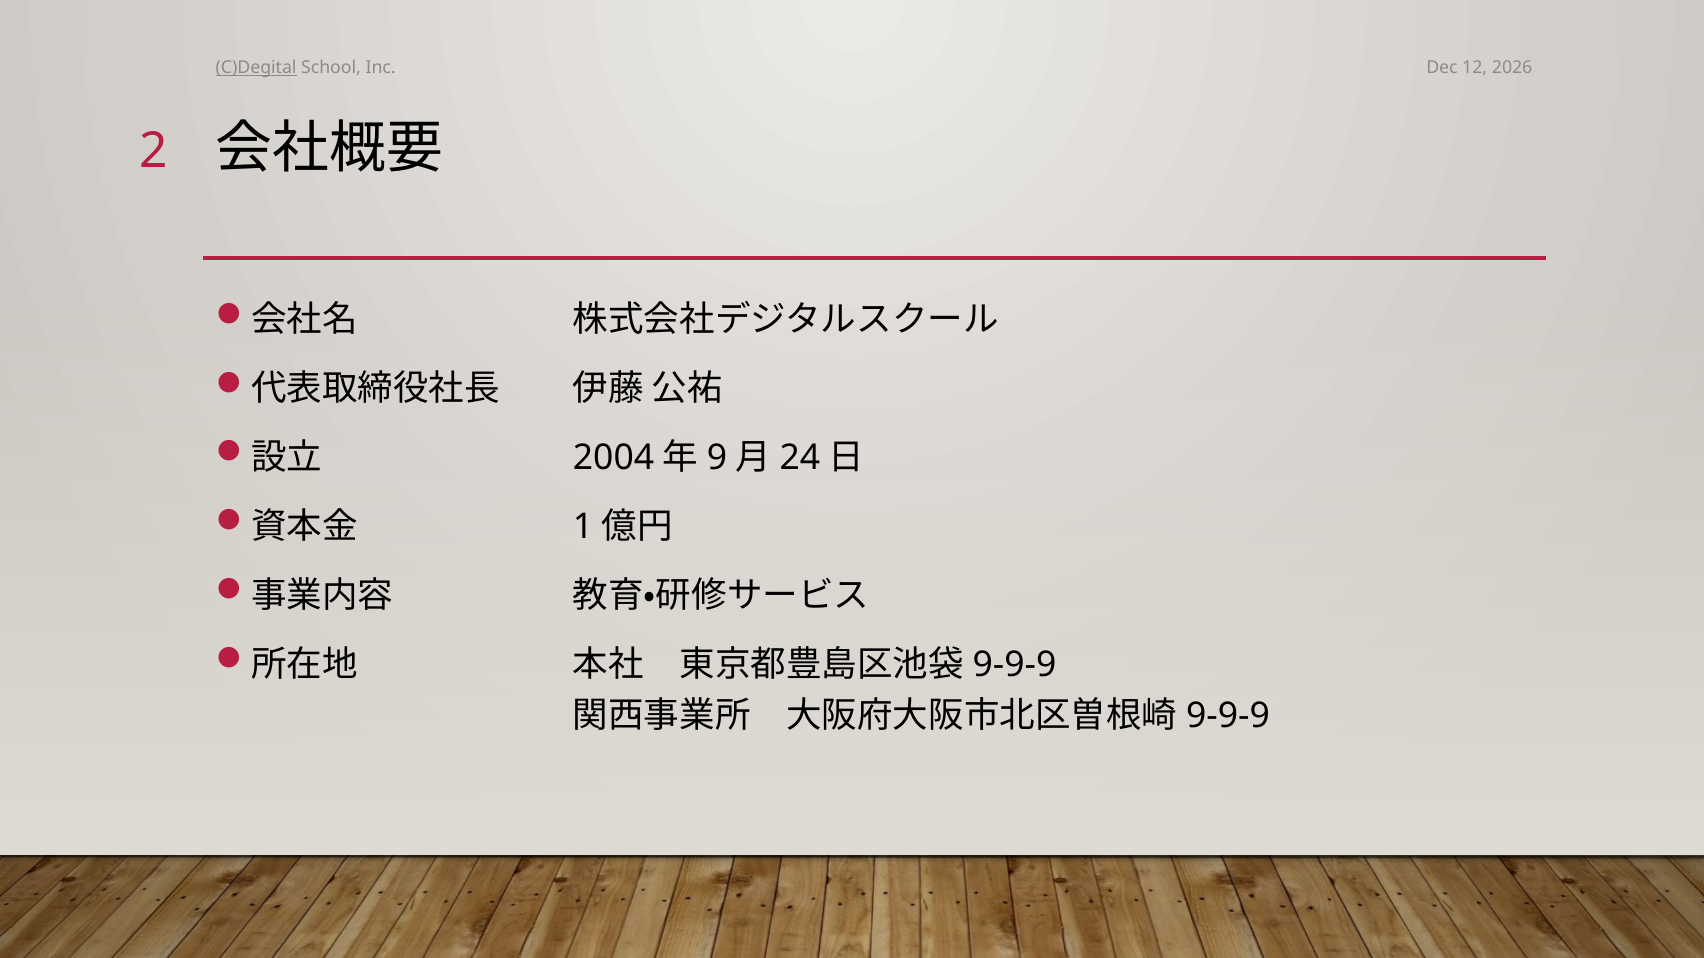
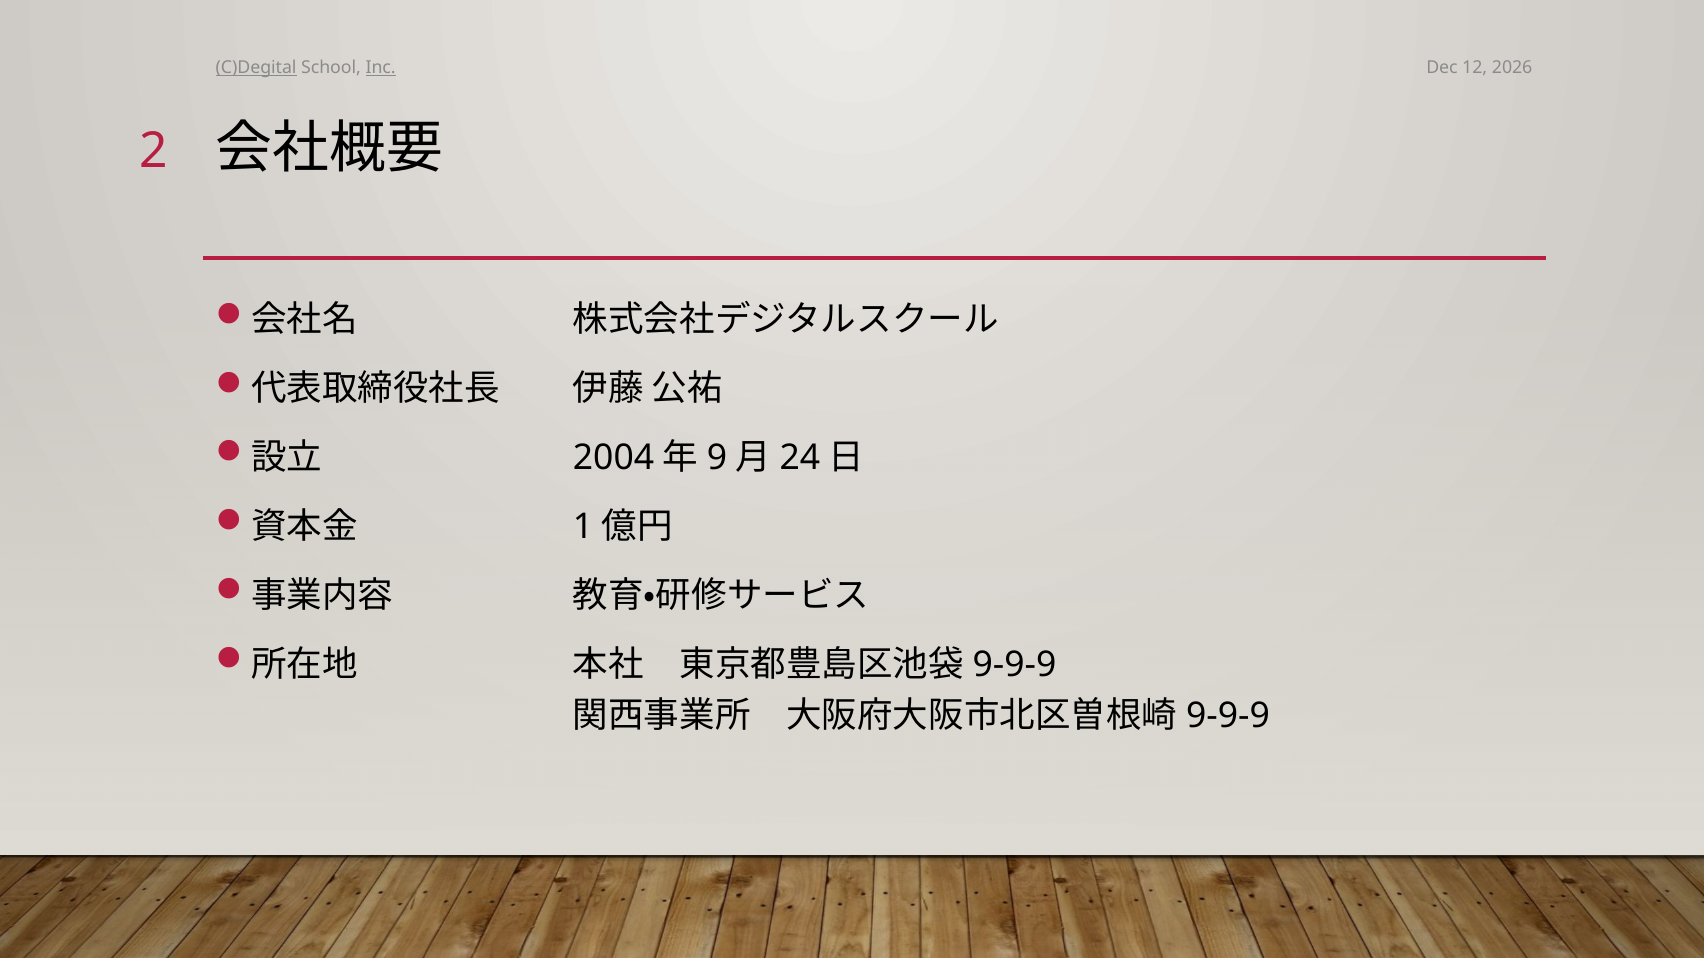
Inc underline: none -> present (381, 67)
